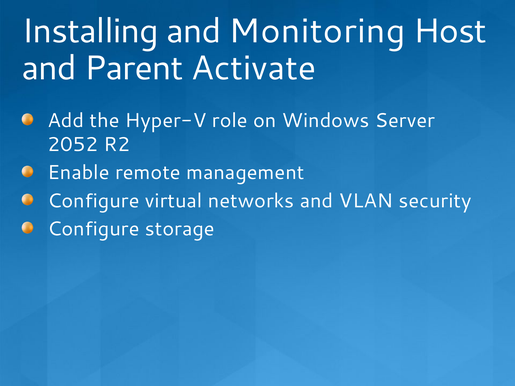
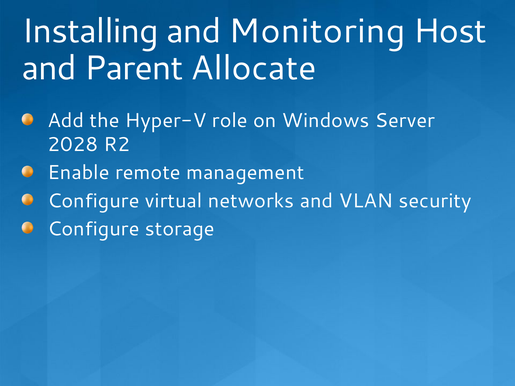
Activate: Activate -> Allocate (254, 68)
2052: 2052 -> 2028 (73, 145)
